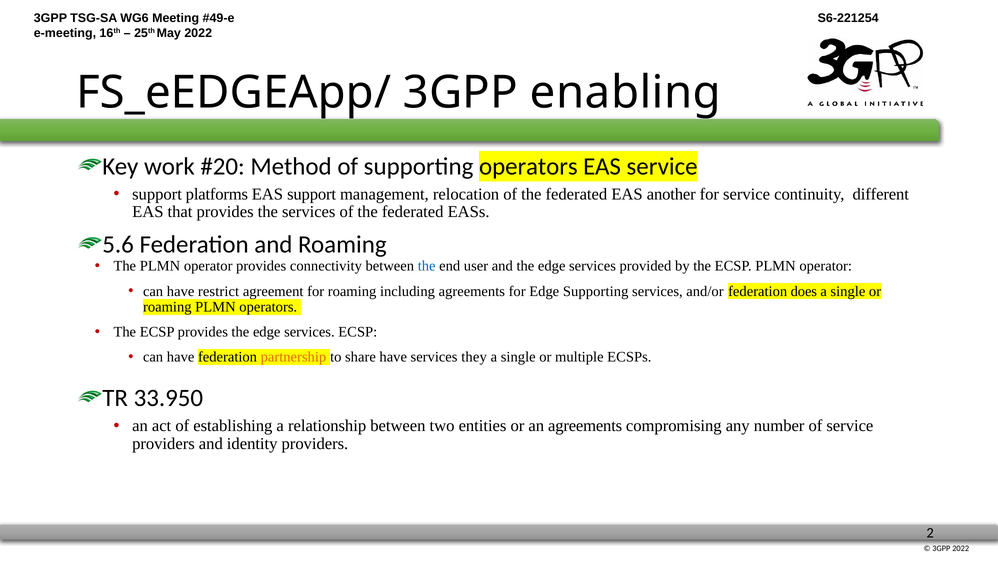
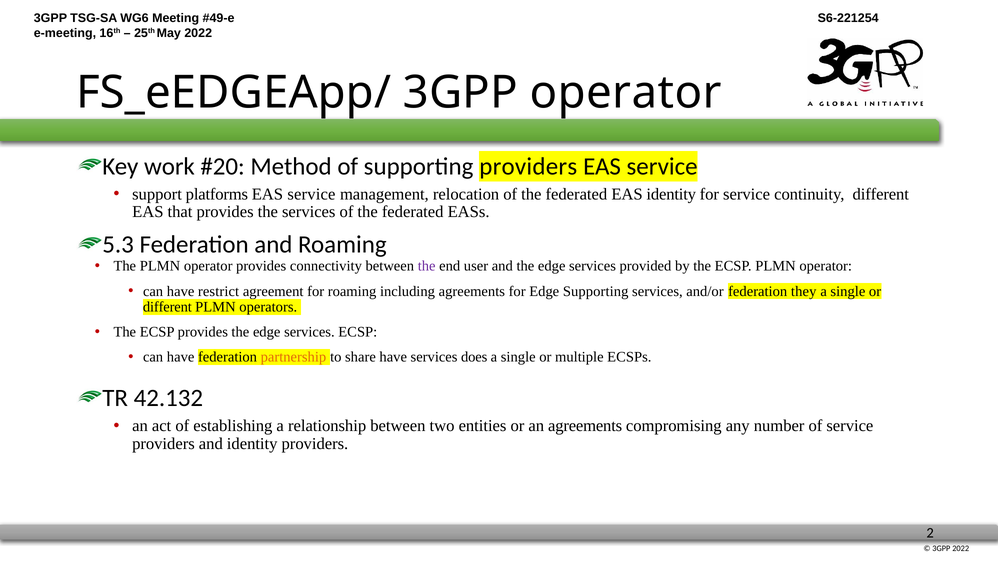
3GPP enabling: enabling -> operator (626, 93)
supporting operators: operators -> providers (528, 167)
support: support -> service (311, 194)
EAS another: another -> identity (671, 194)
5.6: 5.6 -> 5.3 (118, 245)
the colour: blue -> purple (427, 266)
does: does -> they (804, 291)
roaming: roaming -> different (167, 307)
they: they -> does (474, 357)
33.950: 33.950 -> 42.132 (168, 398)
